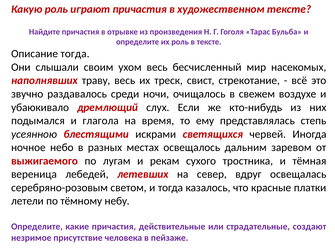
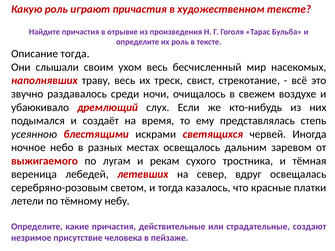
глагола: глагола -> создаёт (101, 121)
